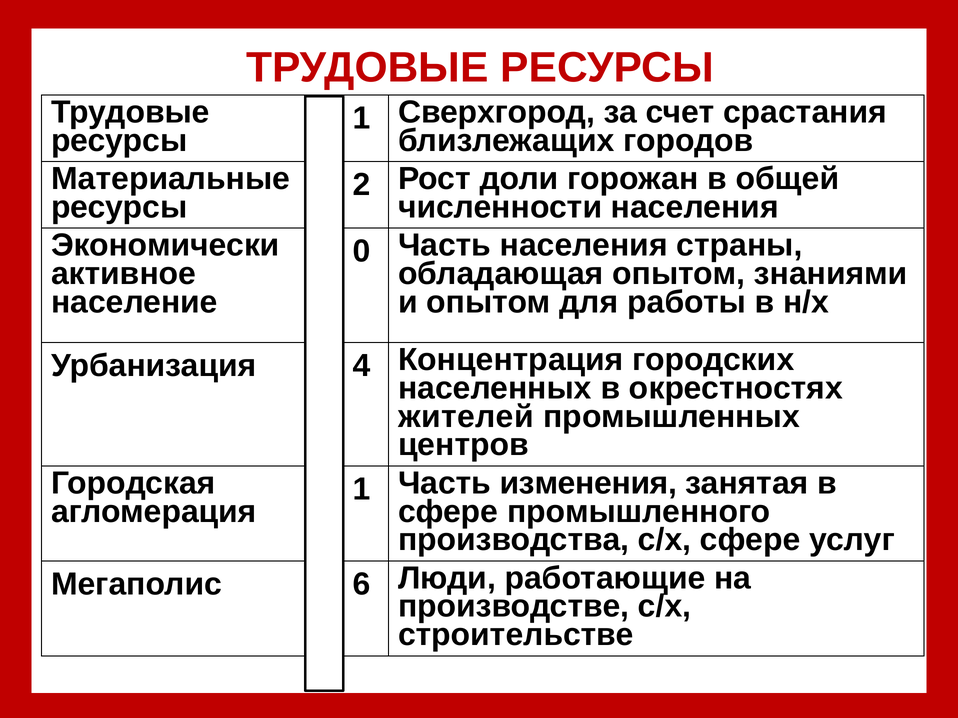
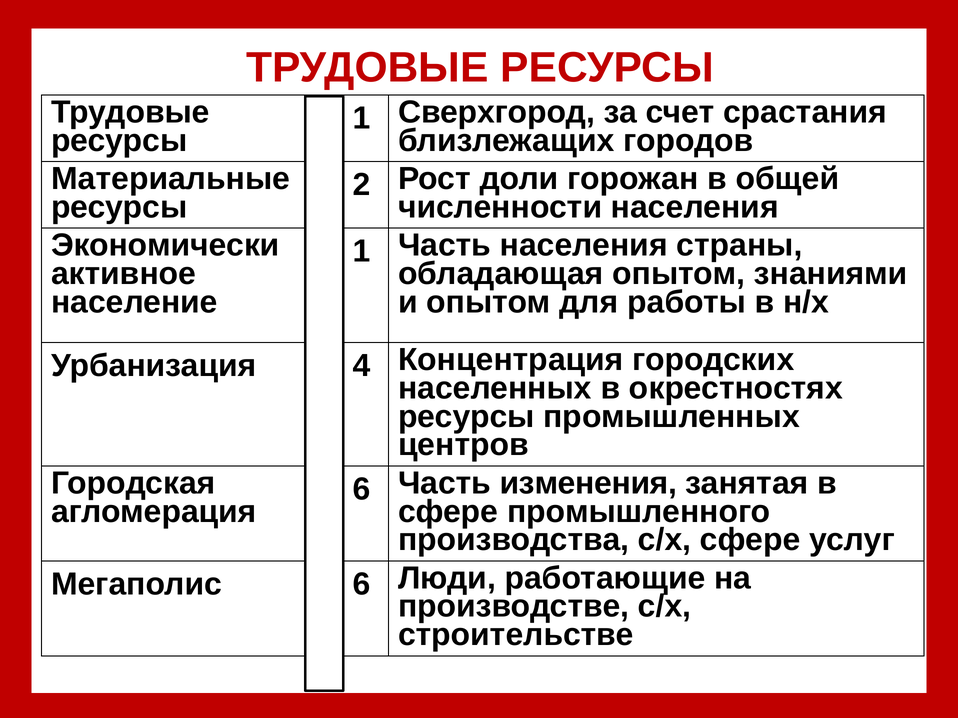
0: 0 -> 1 (362, 251)
жителей: жителей -> ресурсы (466, 417)
1: 1 -> 6 (362, 489)
